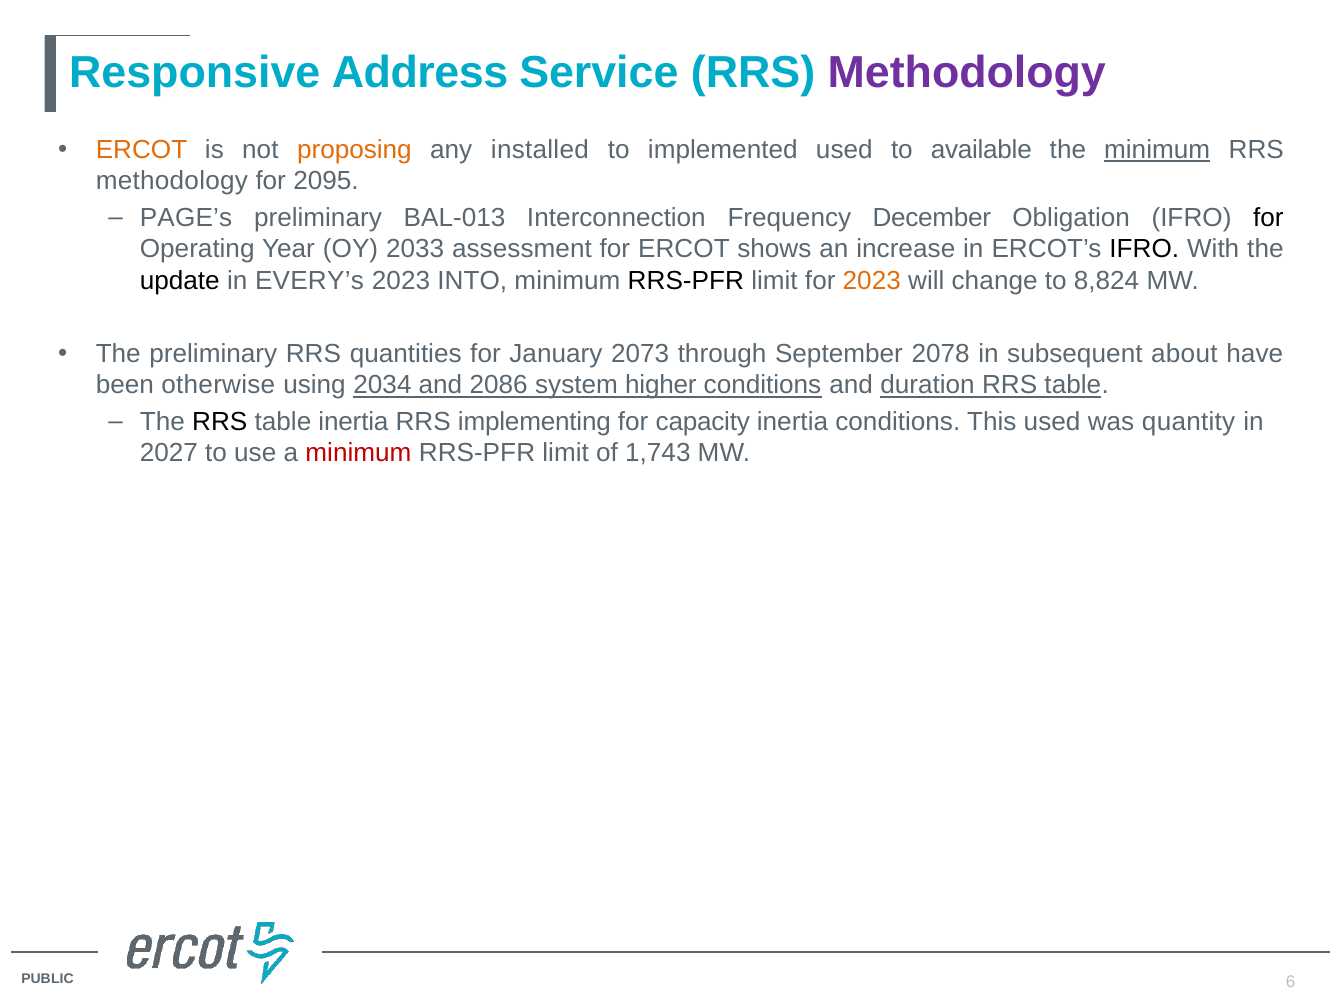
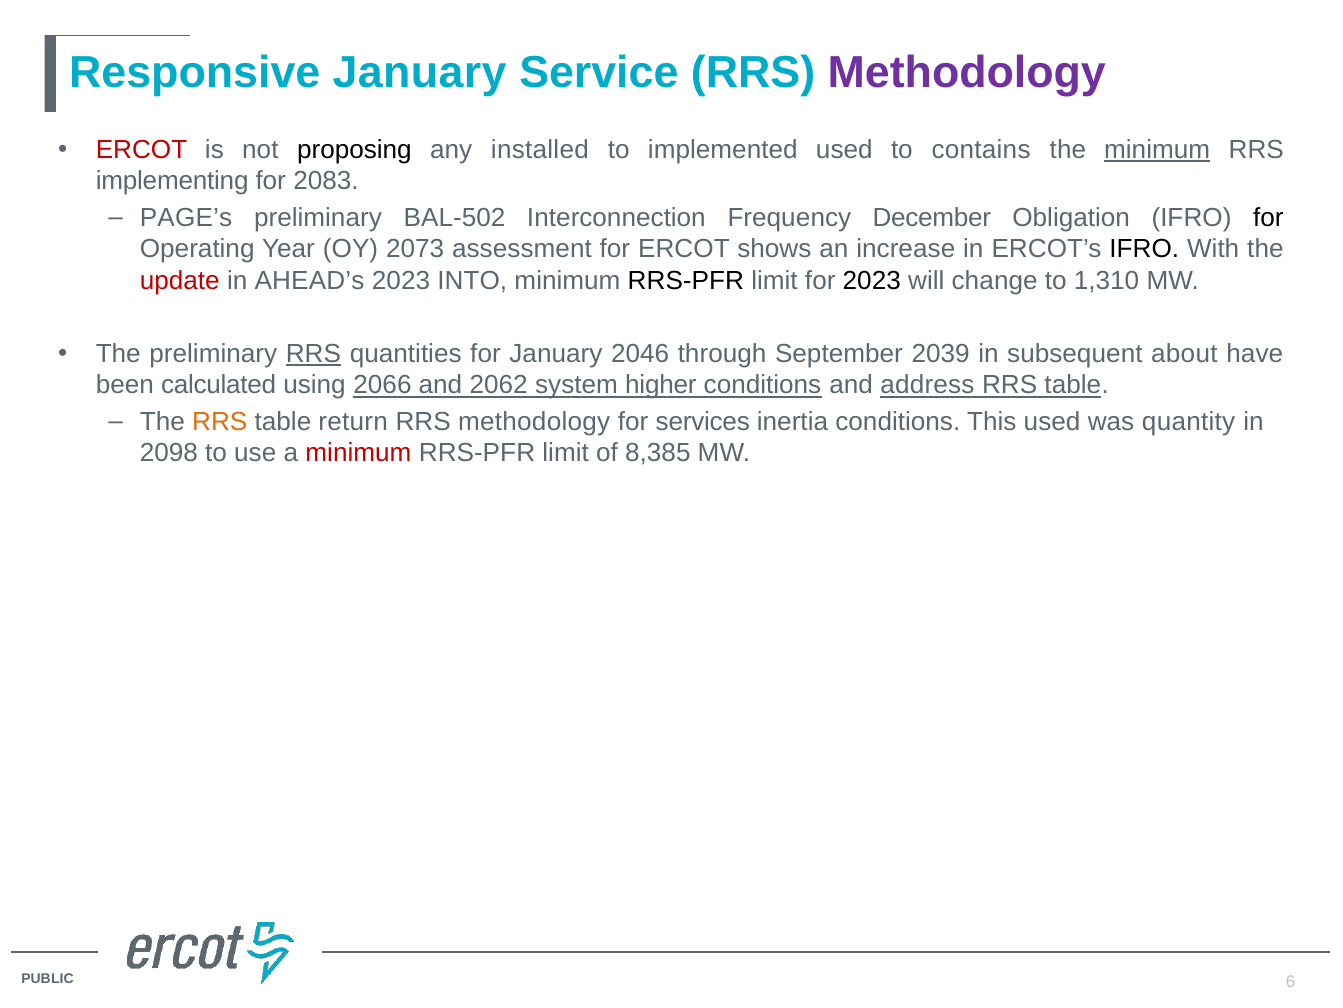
Responsive Address: Address -> January (420, 72)
ERCOT colour: orange -> red (142, 150)
proposing colour: orange -> black (354, 150)
available: available -> contains (981, 150)
methodology: methodology -> implementing (172, 181)
2095: 2095 -> 2083 (326, 181)
BAL-013: BAL-013 -> BAL-502 (455, 218)
2033: 2033 -> 2073 (415, 249)
update colour: black -> red (180, 280)
EVERY’s: EVERY’s -> AHEAD’s (309, 280)
2023 colour: orange -> black (872, 280)
8,824: 8,824 -> 1,310 (1107, 280)
RRS underline: none -> present (313, 354)
2073: 2073 -> 2046 (640, 354)
2078: 2078 -> 2039 (941, 354)
otherwise: otherwise -> calculated (219, 385)
2034: 2034 -> 2066 (382, 385)
2086: 2086 -> 2062 (499, 385)
duration: duration -> address (927, 385)
RRS colour: black -> orange (220, 422)
table inertia: inertia -> return (353, 422)
implementing: implementing -> methodology (534, 422)
capacity: capacity -> services (703, 422)
2027: 2027 -> 2098 (169, 453)
1,743: 1,743 -> 8,385 (658, 453)
